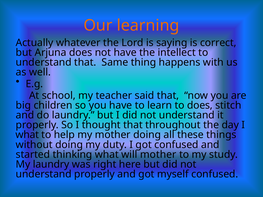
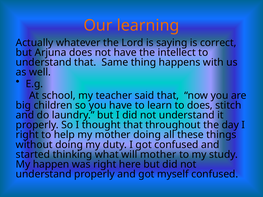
what: what -> right (27, 135)
My laundry: laundry -> happen (51, 164)
